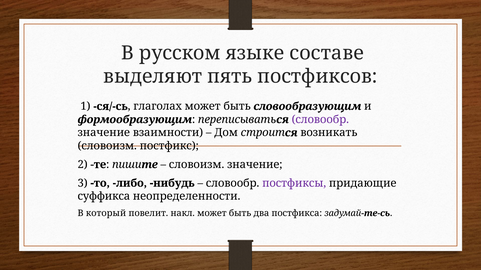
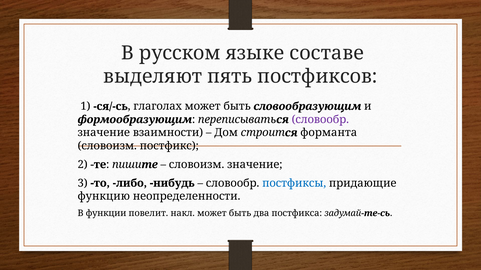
возникать: возникать -> форманта (329, 133)
постфиксы colour: purple -> blue (294, 183)
суффикса: суффикса -> функцию (104, 197)
который: который -> функции (106, 214)
